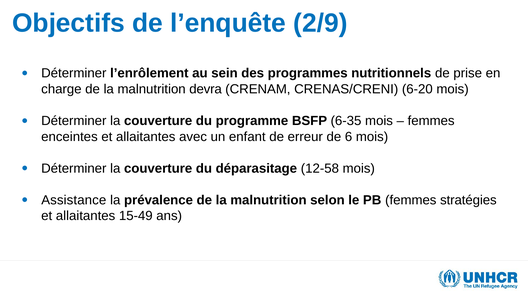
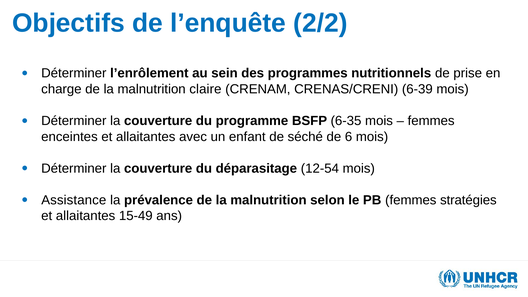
2/9: 2/9 -> 2/2 (320, 23)
devra: devra -> claire (205, 89)
6-20: 6-20 -> 6-39 (417, 89)
erreur: erreur -> séché (305, 137)
12-58: 12-58 -> 12-54 (320, 168)
